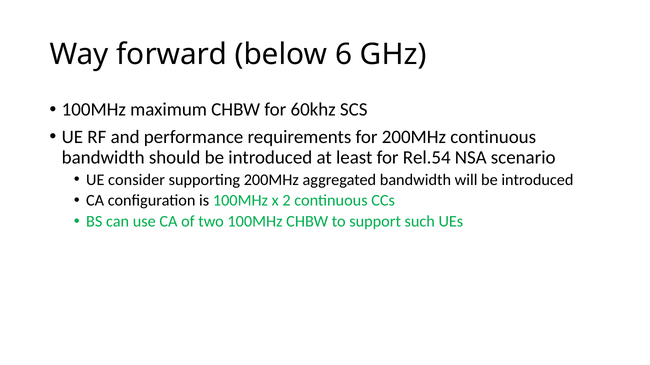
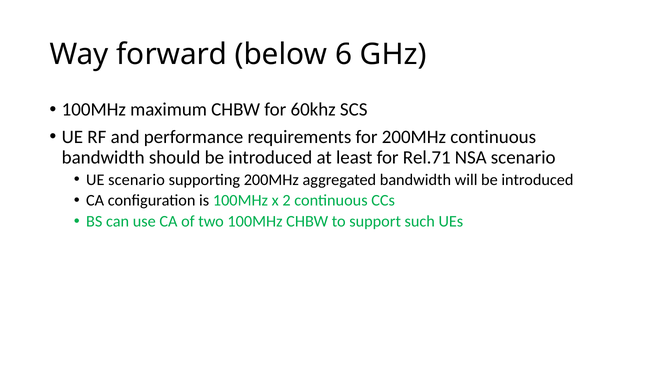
Rel.54: Rel.54 -> Rel.71 (427, 158)
UE consider: consider -> scenario (136, 180)
